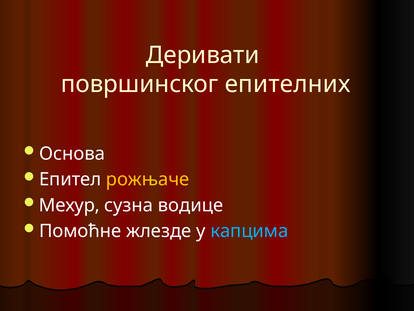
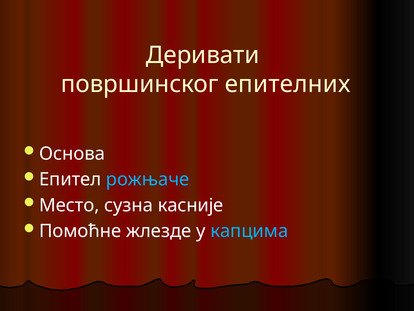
рожњаче colour: yellow -> light blue (148, 179)
Мехур: Мехур -> Место (69, 205)
водице: водице -> касније (191, 205)
